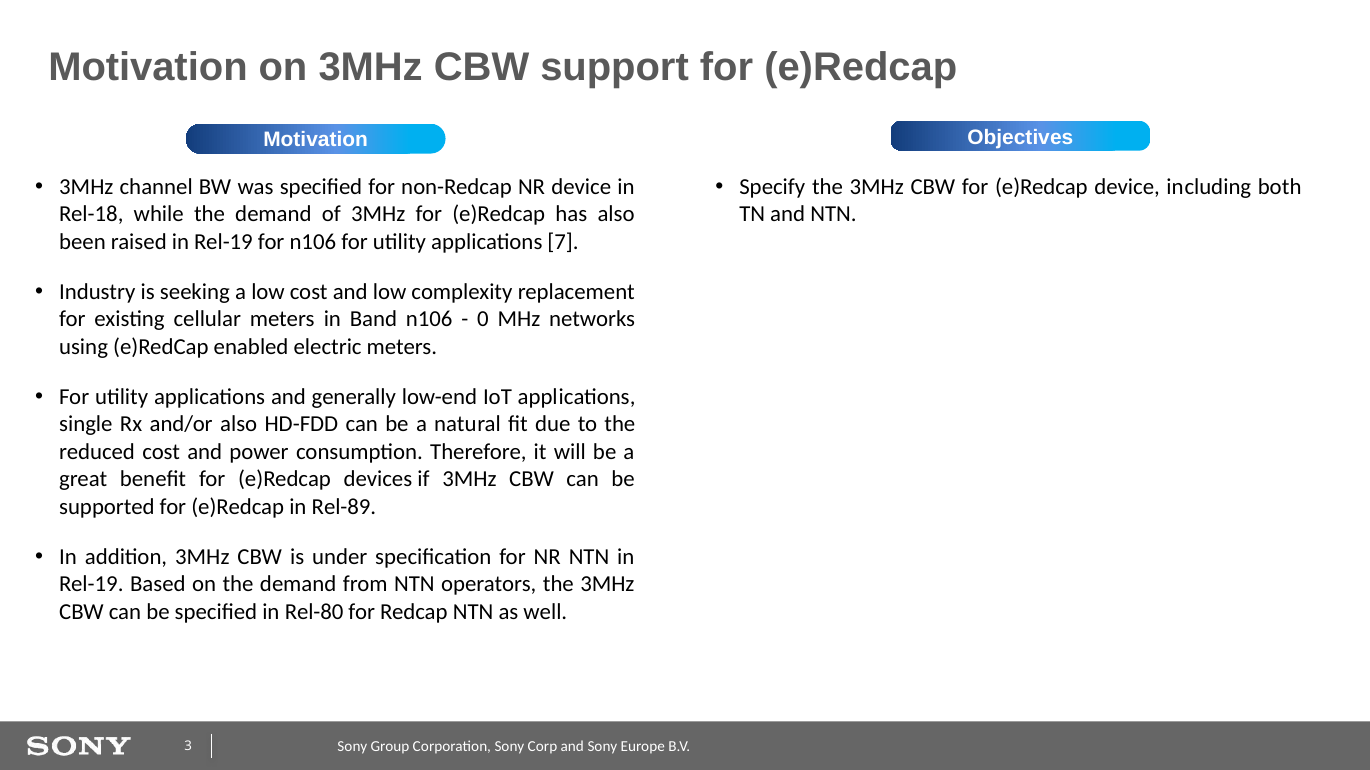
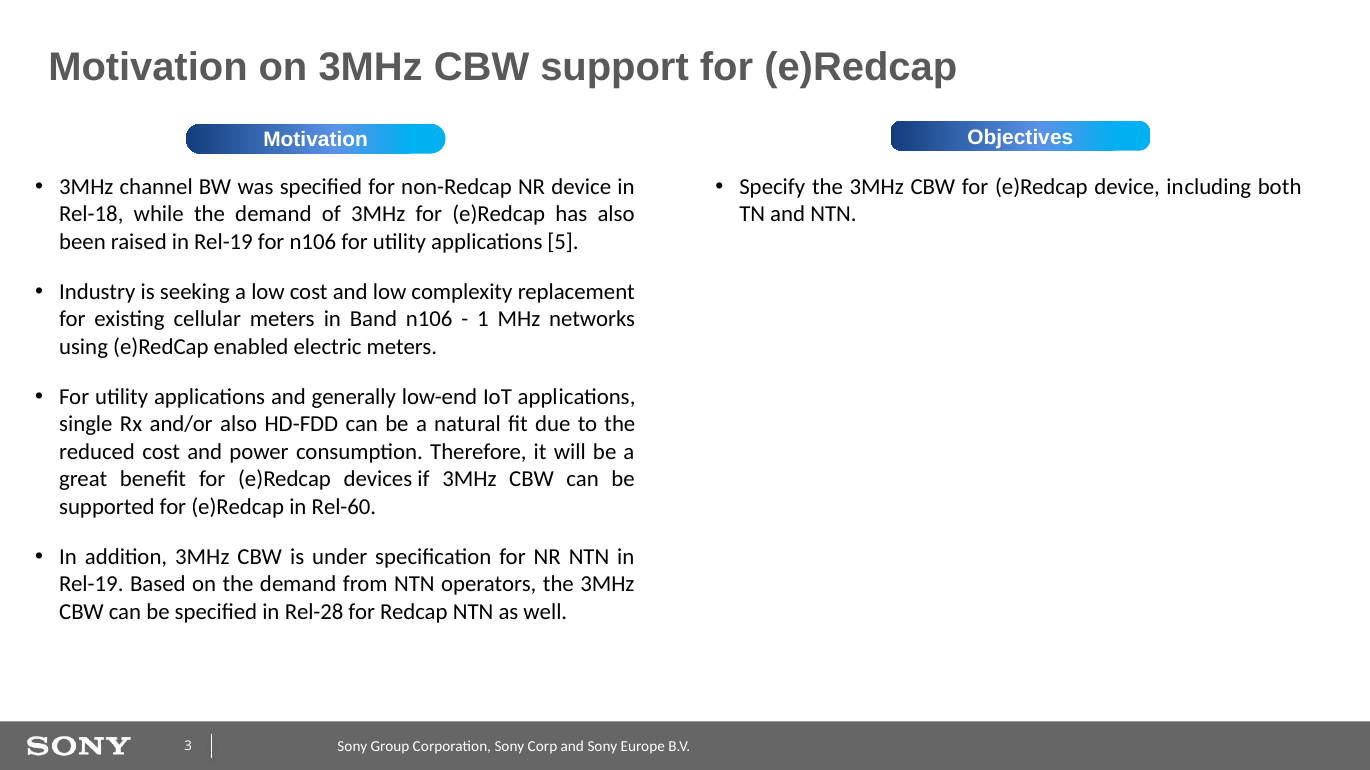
7: 7 -> 5 (563, 242)
0: 0 -> 1 (483, 320)
Rel-89: Rel-89 -> Rel-60 (344, 507)
Rel-80: Rel-80 -> Rel-28 (314, 612)
